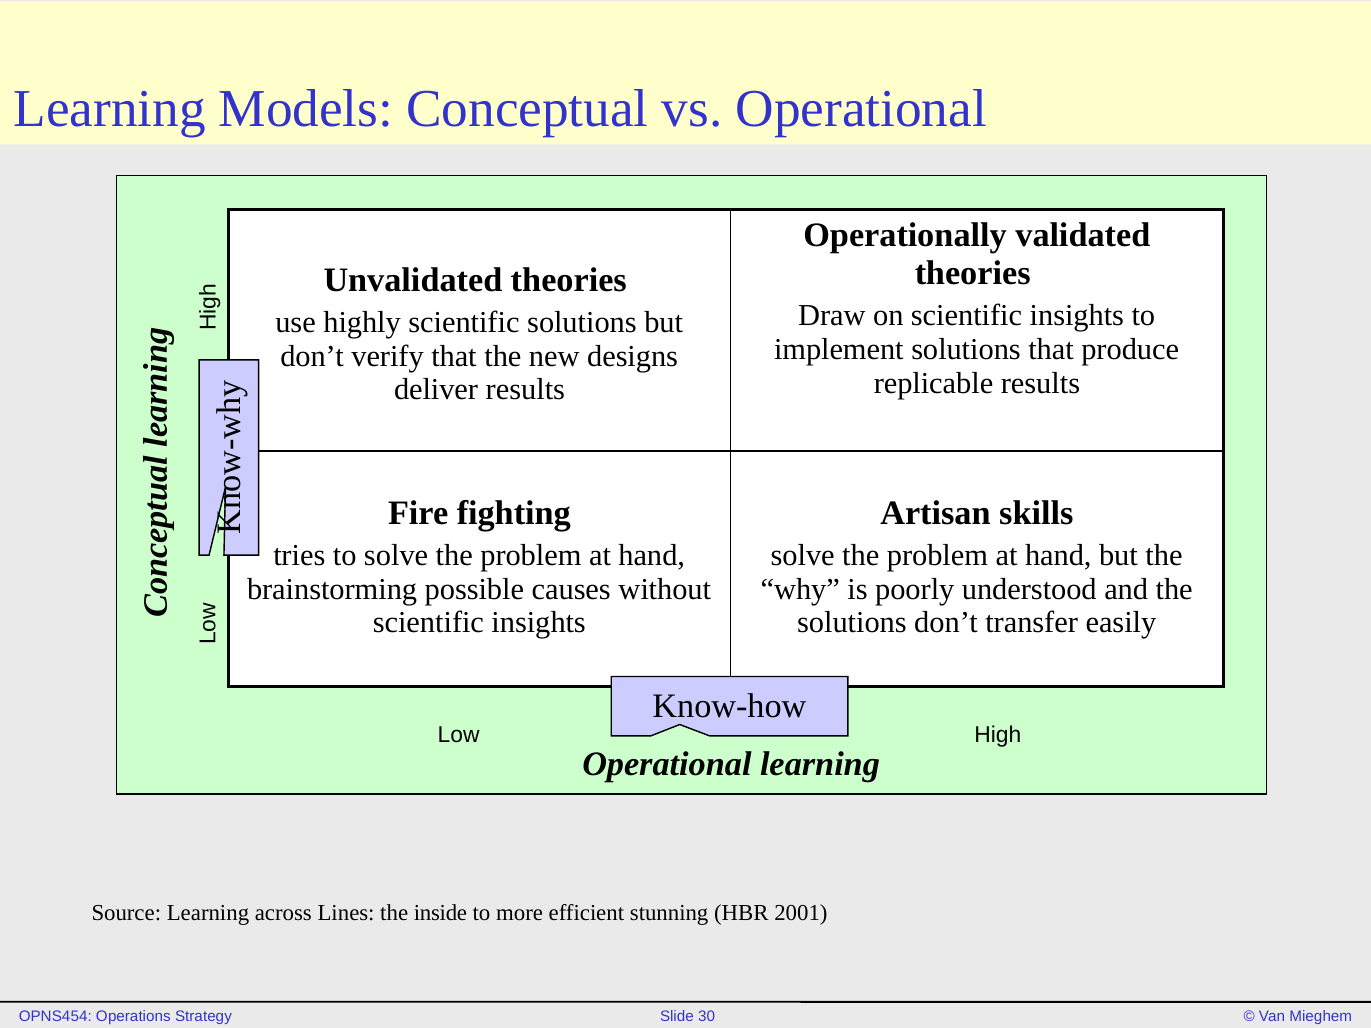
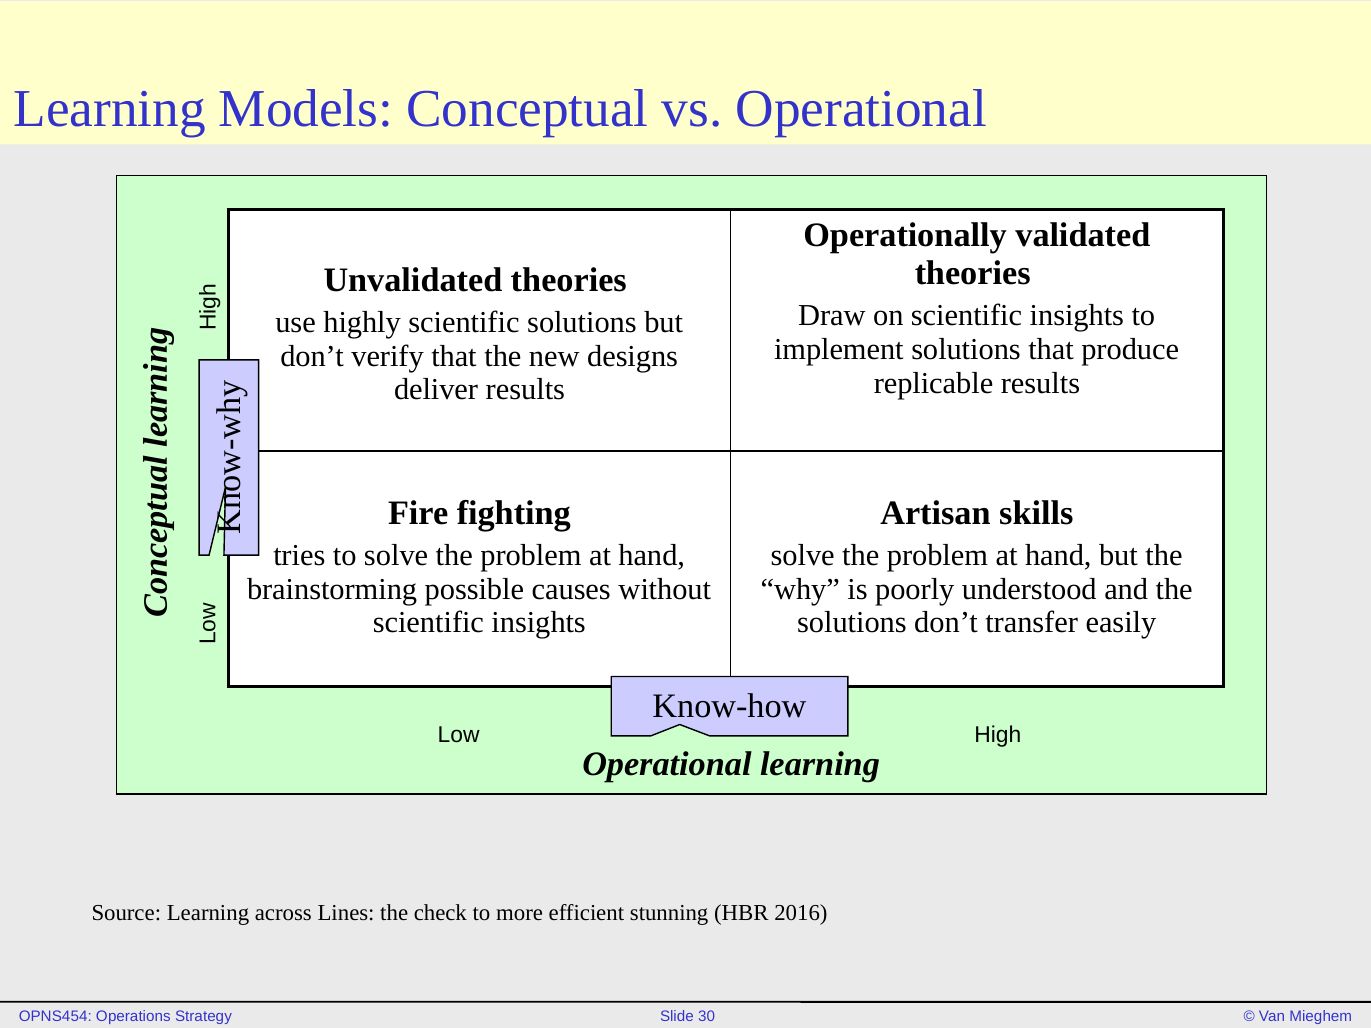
inside: inside -> check (440, 913)
2001: 2001 -> 2016 (801, 913)
